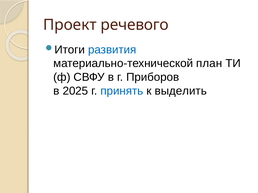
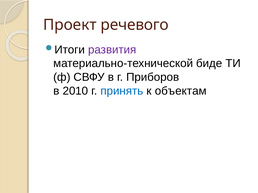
развития colour: blue -> purple (112, 50)
план: план -> биде (209, 64)
2025: 2025 -> 2010 (75, 91)
выделить: выделить -> объектам (181, 91)
